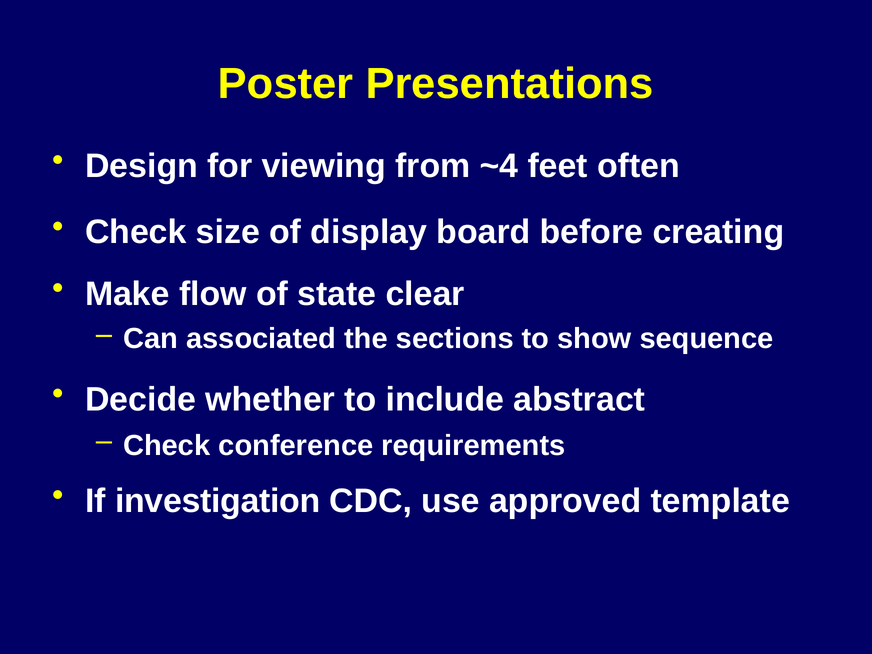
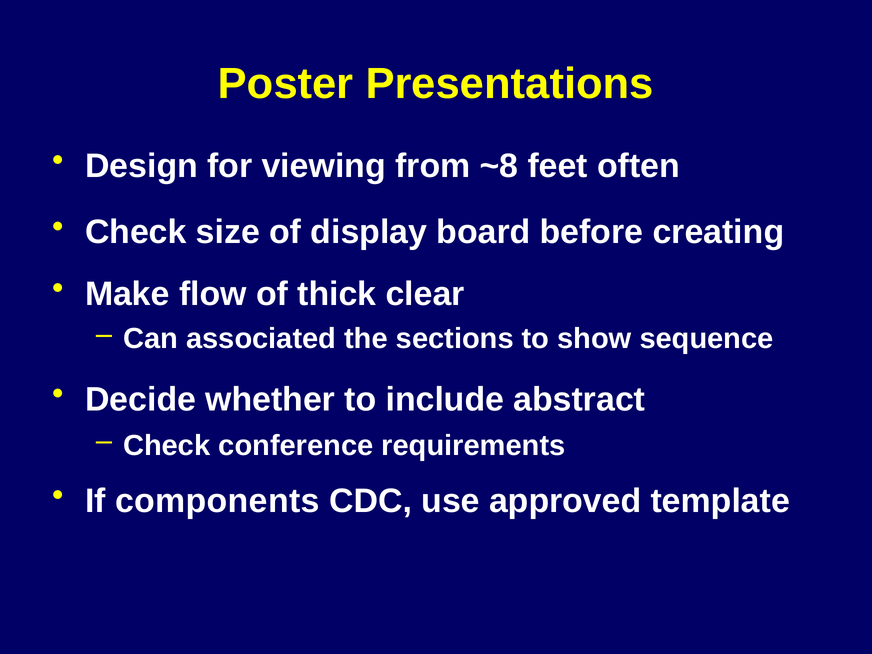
~4: ~4 -> ~8 (499, 166)
state: state -> thick (337, 294)
investigation: investigation -> components (217, 501)
